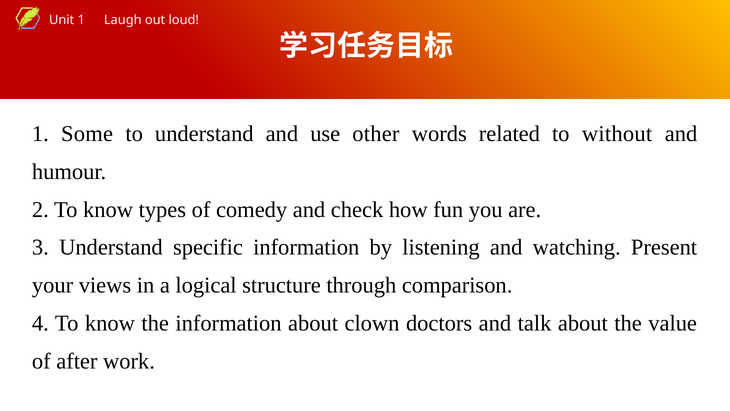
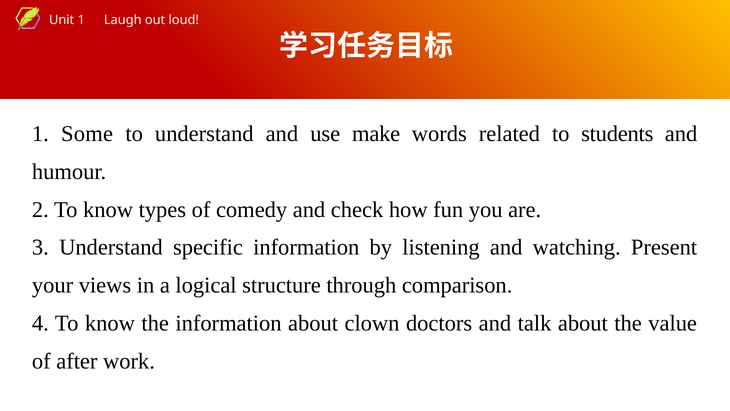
other: other -> make (376, 134)
without: without -> students (617, 134)
